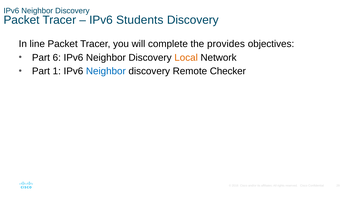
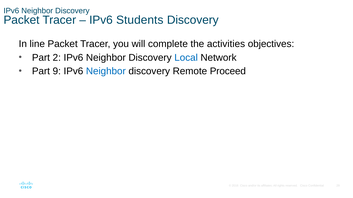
provides: provides -> activities (226, 44)
6: 6 -> 2 (57, 58)
Local colour: orange -> blue (186, 58)
1: 1 -> 9 (57, 71)
Checker: Checker -> Proceed (228, 71)
